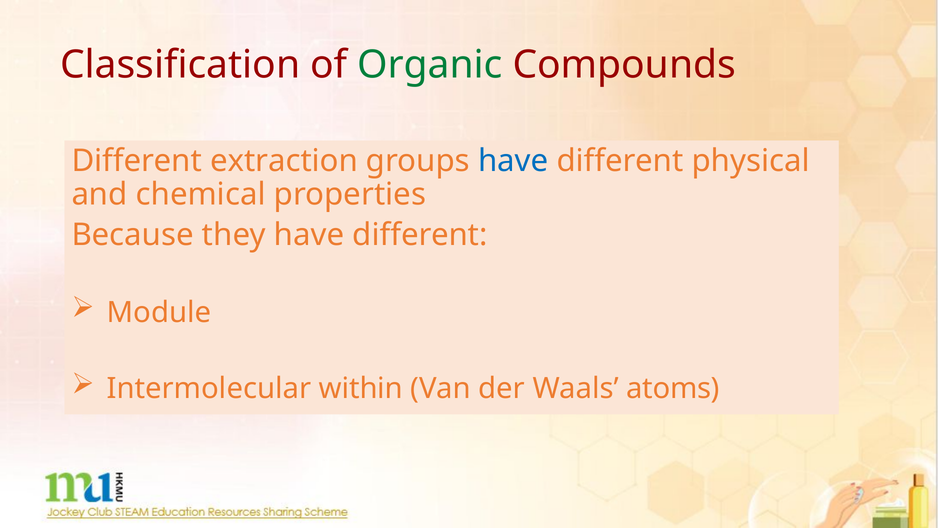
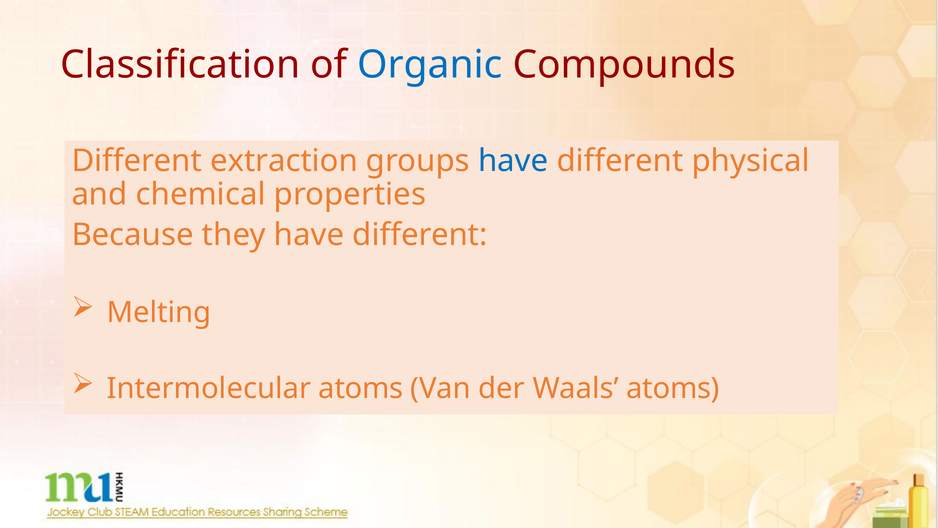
Organic colour: green -> blue (430, 65)
Module: Module -> Melting (159, 312)
Intermolecular within: within -> atoms (361, 388)
